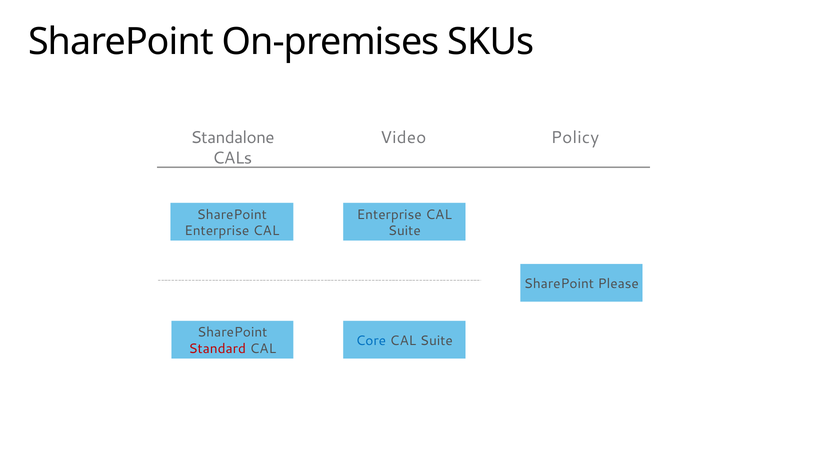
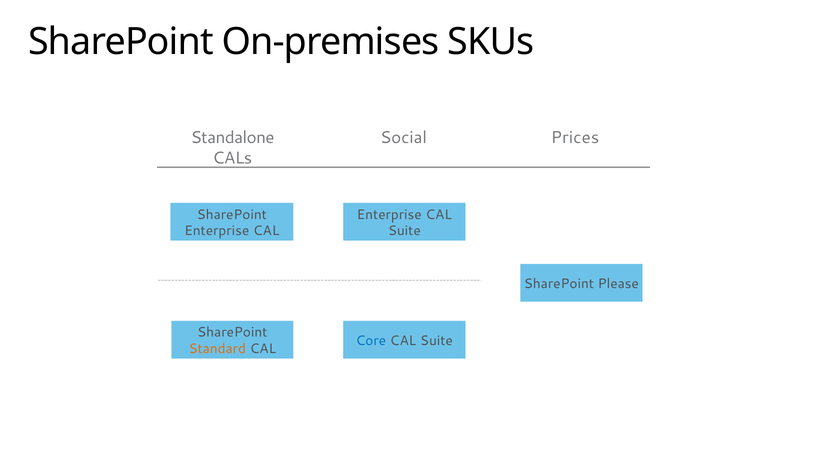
Video: Video -> Social (403, 138)
Policy: Policy -> Prices (575, 138)
Standard colour: red -> orange (217, 349)
